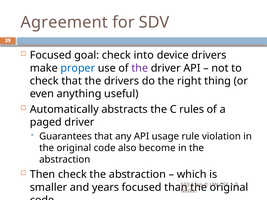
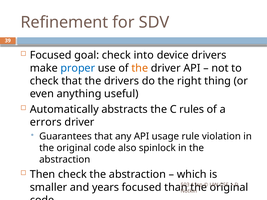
Agreement: Agreement -> Refinement (64, 22)
the colour: purple -> orange (140, 68)
paged: paged -> errors (46, 122)
become: become -> spinlock (157, 148)
